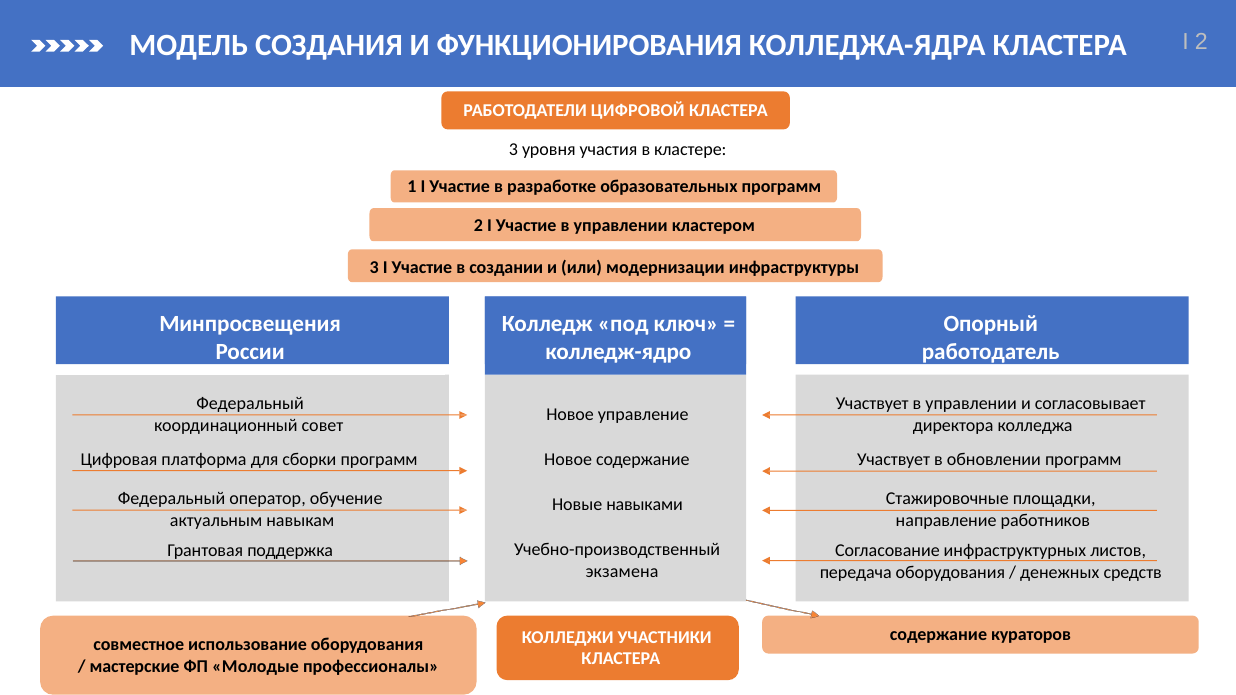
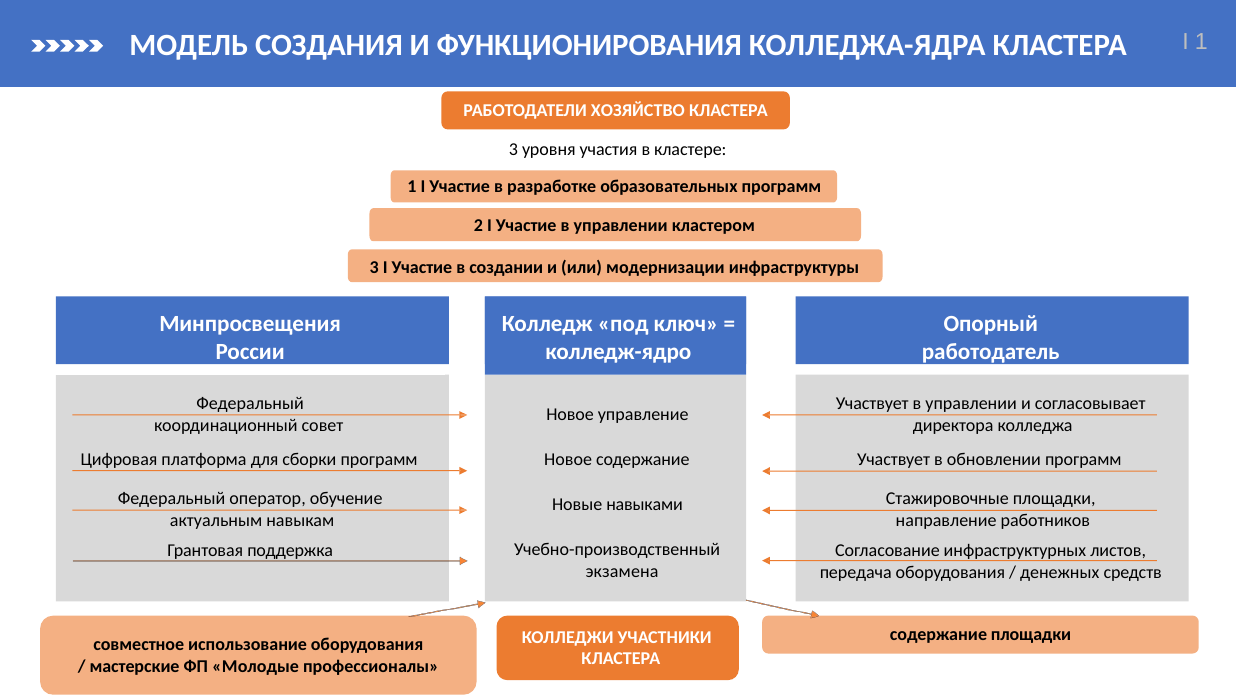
I 2: 2 -> 1 (1201, 42)
ЦИФРОВОЙ: ЦИФРОВОЙ -> ХОЗЯЙСТВО (638, 111)
содержание кураторов: кураторов -> площадки (1031, 635)
